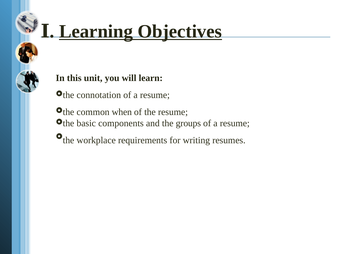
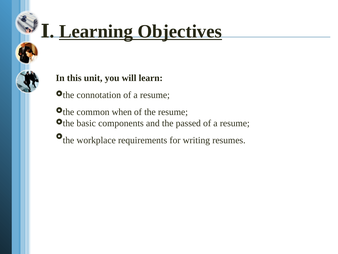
groups: groups -> passed (188, 123)
